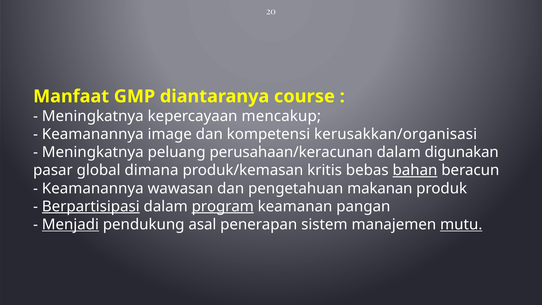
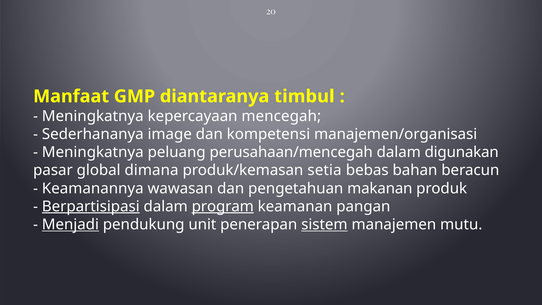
course: course -> timbul (304, 96)
mencakup: mencakup -> mencegah (281, 116)
Keamanannya: Keamanannya -> Sederhananya (93, 134)
kerusakkan/organisasi: kerusakkan/organisasi -> manajemen/organisasi (396, 134)
perusahaan/keracunan: perusahaan/keracunan -> perusahaan/mencegah (291, 152)
kritis: kritis -> setia (325, 170)
bahan underline: present -> none (415, 170)
asal: asal -> unit (202, 224)
sistem underline: none -> present (324, 224)
mutu underline: present -> none (461, 224)
